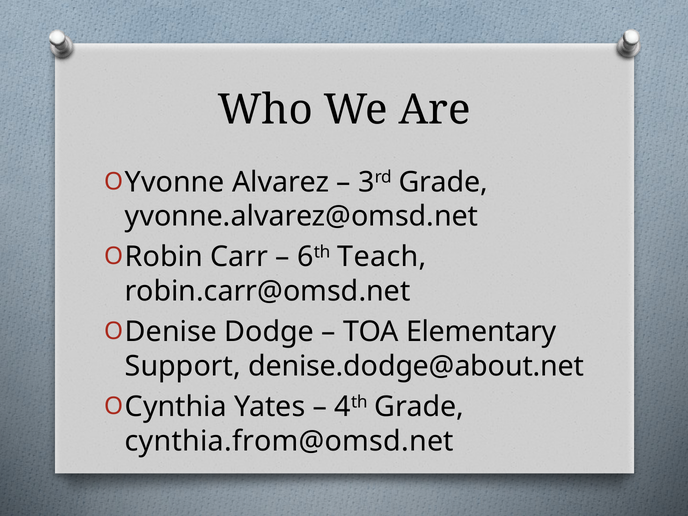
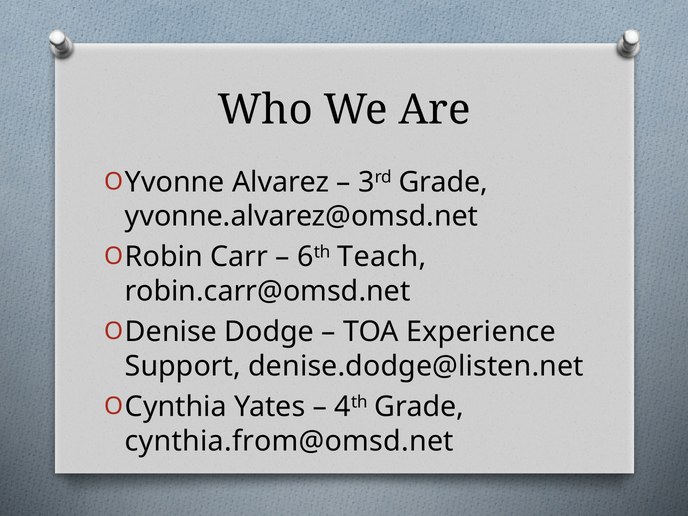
Elementary: Elementary -> Experience (481, 332)
denise.dodge@about.net: denise.dodge@about.net -> denise.dodge@listen.net (416, 366)
